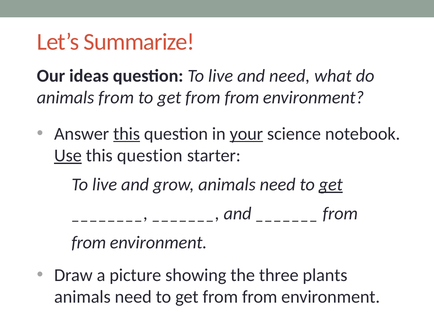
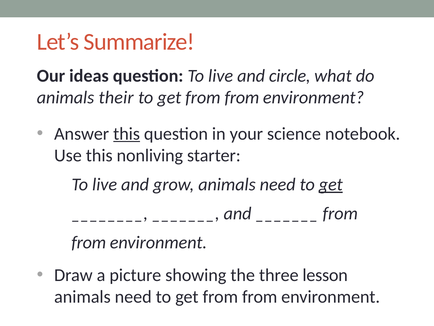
and need: need -> circle (290, 76)
animals from: from -> their (116, 97)
your underline: present -> none (246, 134)
Use underline: present -> none (68, 155)
question: question -> nonliving (150, 155)
plants: plants -> lesson (325, 275)
